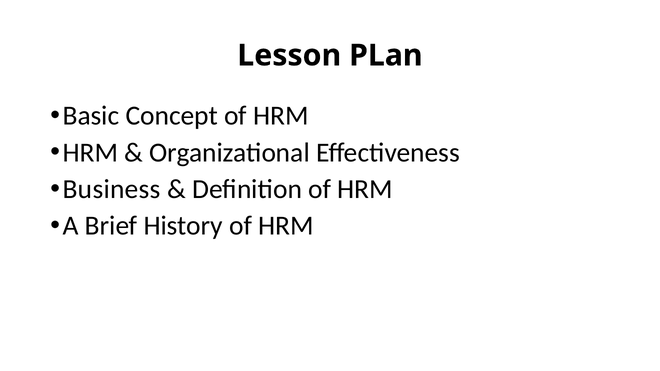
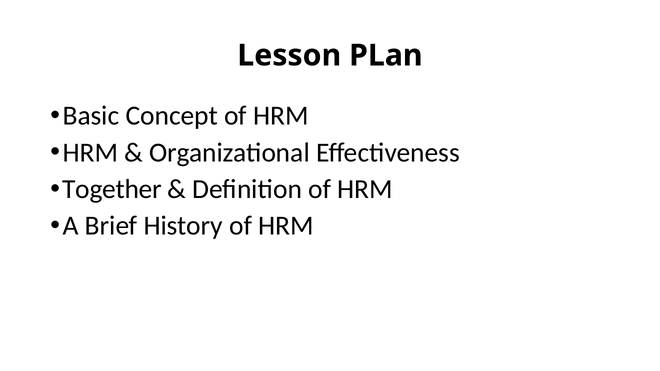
Business: Business -> Together (112, 189)
